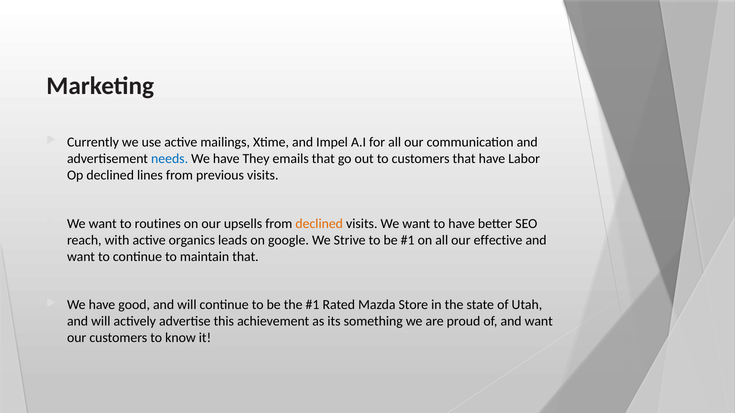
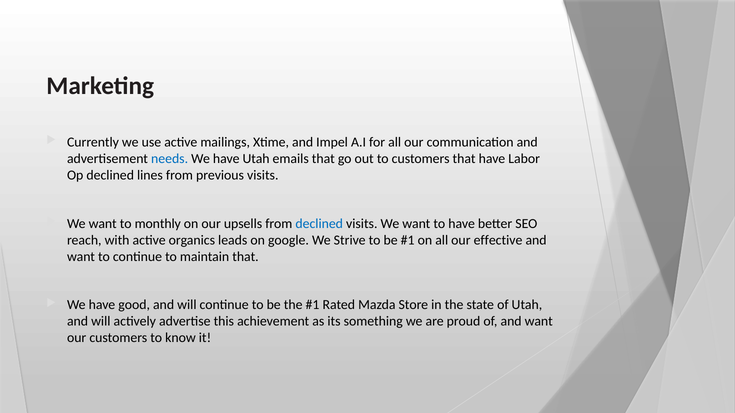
have They: They -> Utah (256, 159)
routines: routines -> monthly (158, 224)
declined colour: orange -> blue (319, 224)
